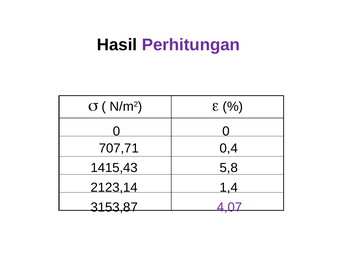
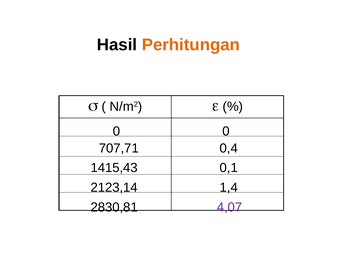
Perhitungan colour: purple -> orange (191, 45)
5,8: 5,8 -> 0,1 (229, 168)
3153,87: 3153,87 -> 2830,81 (114, 207)
